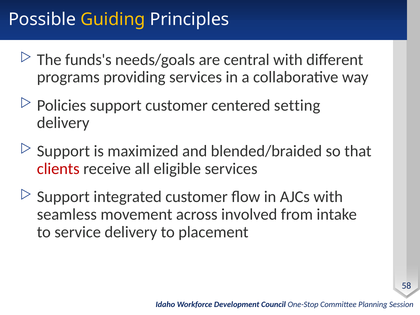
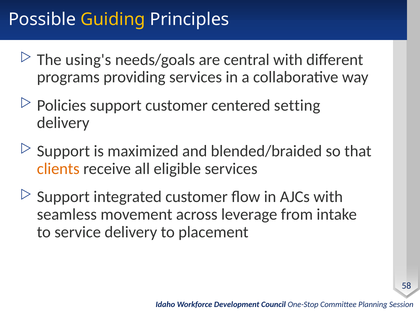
funds's: funds's -> using's (88, 60)
clients colour: red -> orange (58, 169)
involved: involved -> leverage (249, 214)
